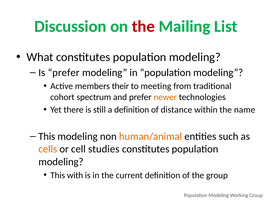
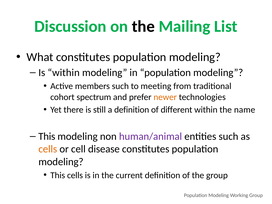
the colour: red -> black (143, 26)
Is prefer: prefer -> within (64, 73)
members their: their -> such (120, 86)
distance: distance -> different (177, 110)
human/animal colour: orange -> purple (151, 136)
studies: studies -> disease (104, 149)
This with: with -> cells (75, 175)
